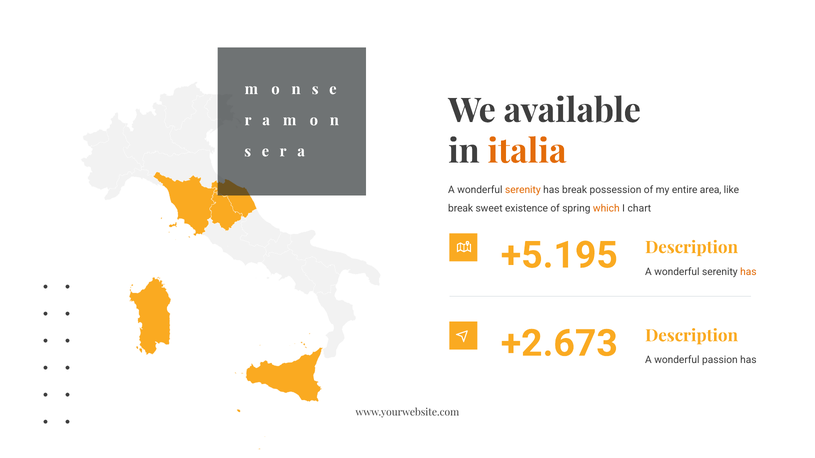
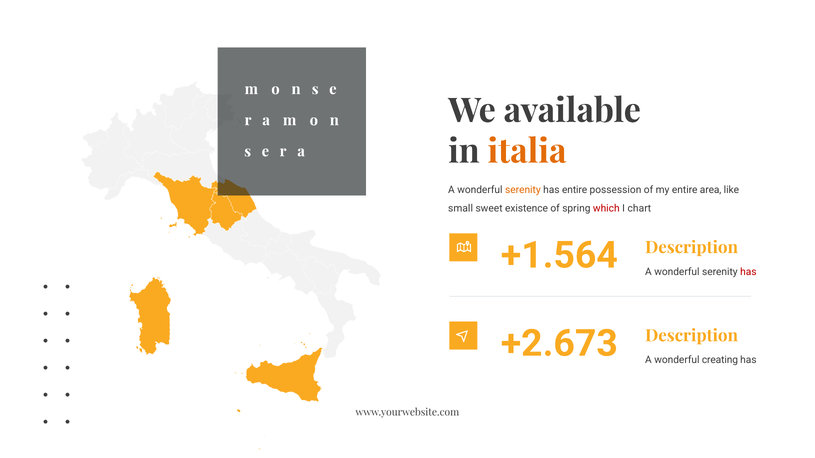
has break: break -> entire (575, 190)
break: break -> small (461, 209)
which colour: orange -> red (606, 209)
+5.195: +5.195 -> +1.564 (559, 255)
has colour: orange -> red (748, 272)
passion: passion -> creating (720, 360)
